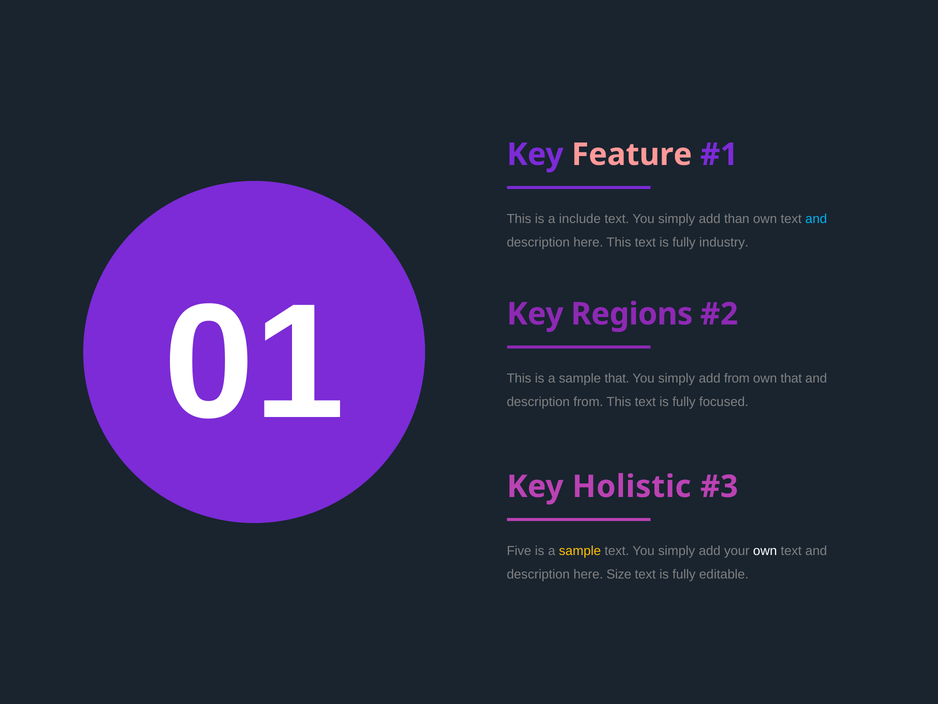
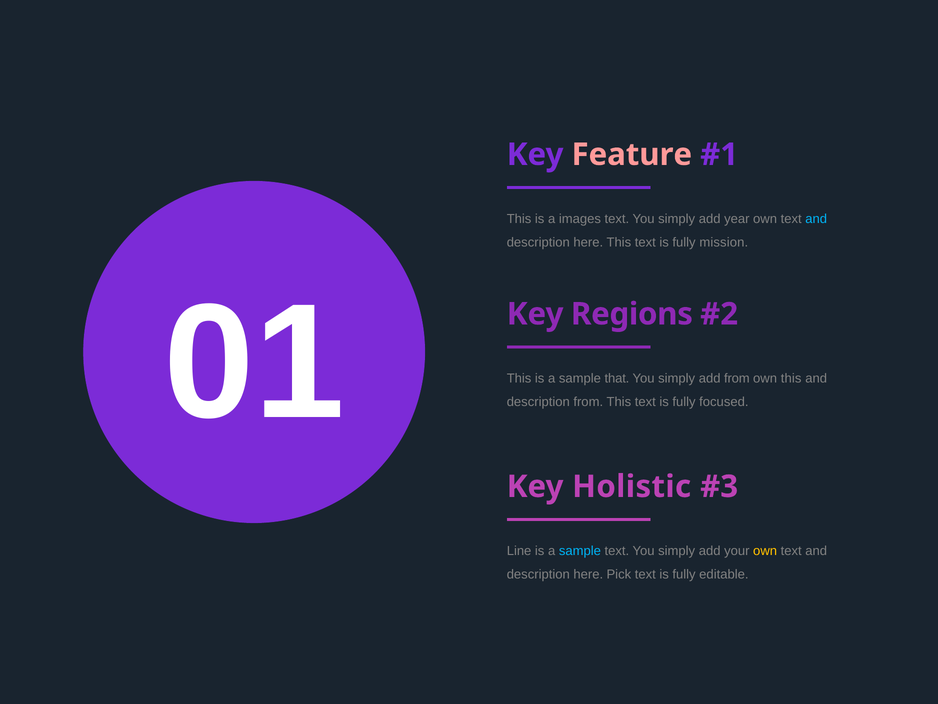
include: include -> images (580, 219)
than: than -> year (737, 219)
industry: industry -> mission (724, 242)
own that: that -> this (791, 378)
Five: Five -> Line (519, 551)
sample colour: yellow -> light blue (580, 551)
own colour: white -> yellow (765, 551)
Size: Size -> Pick (619, 574)
